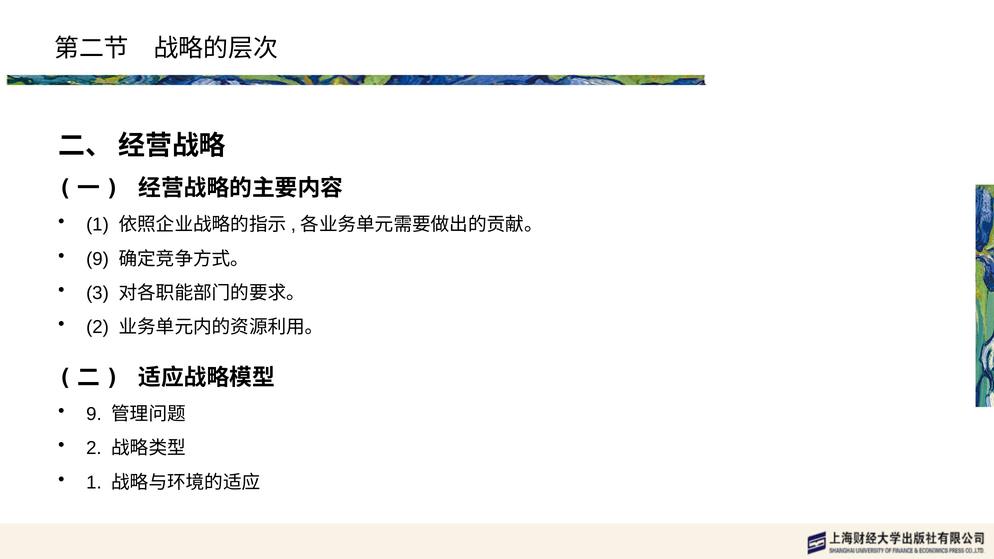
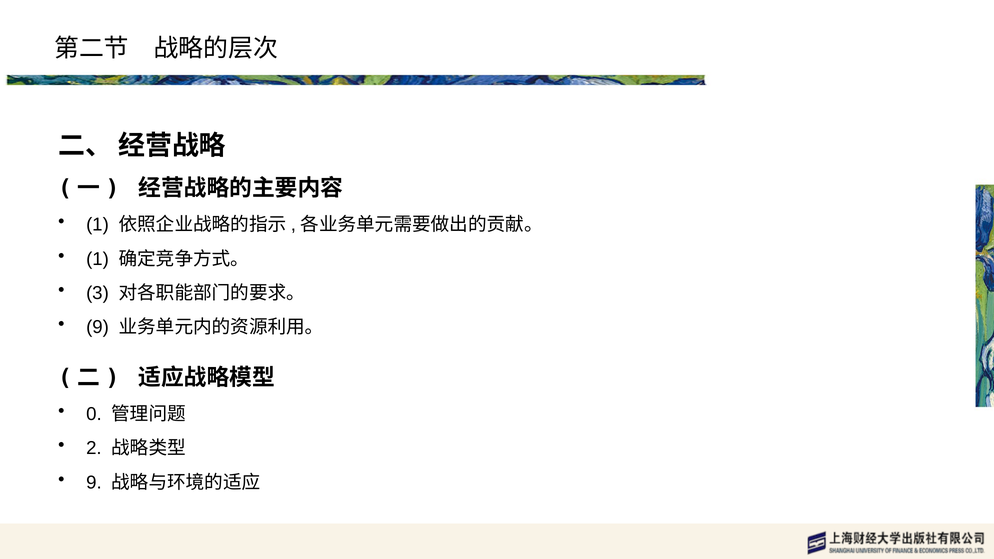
9: 9 -> 1 (98, 259)
2: 2 -> 9 (98, 327)
9: 9 -> 0 (94, 414)
1: 1 -> 9 (94, 483)
